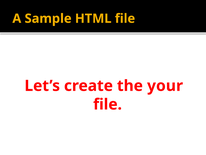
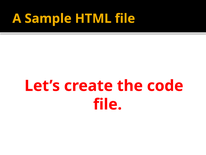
your: your -> code (165, 86)
